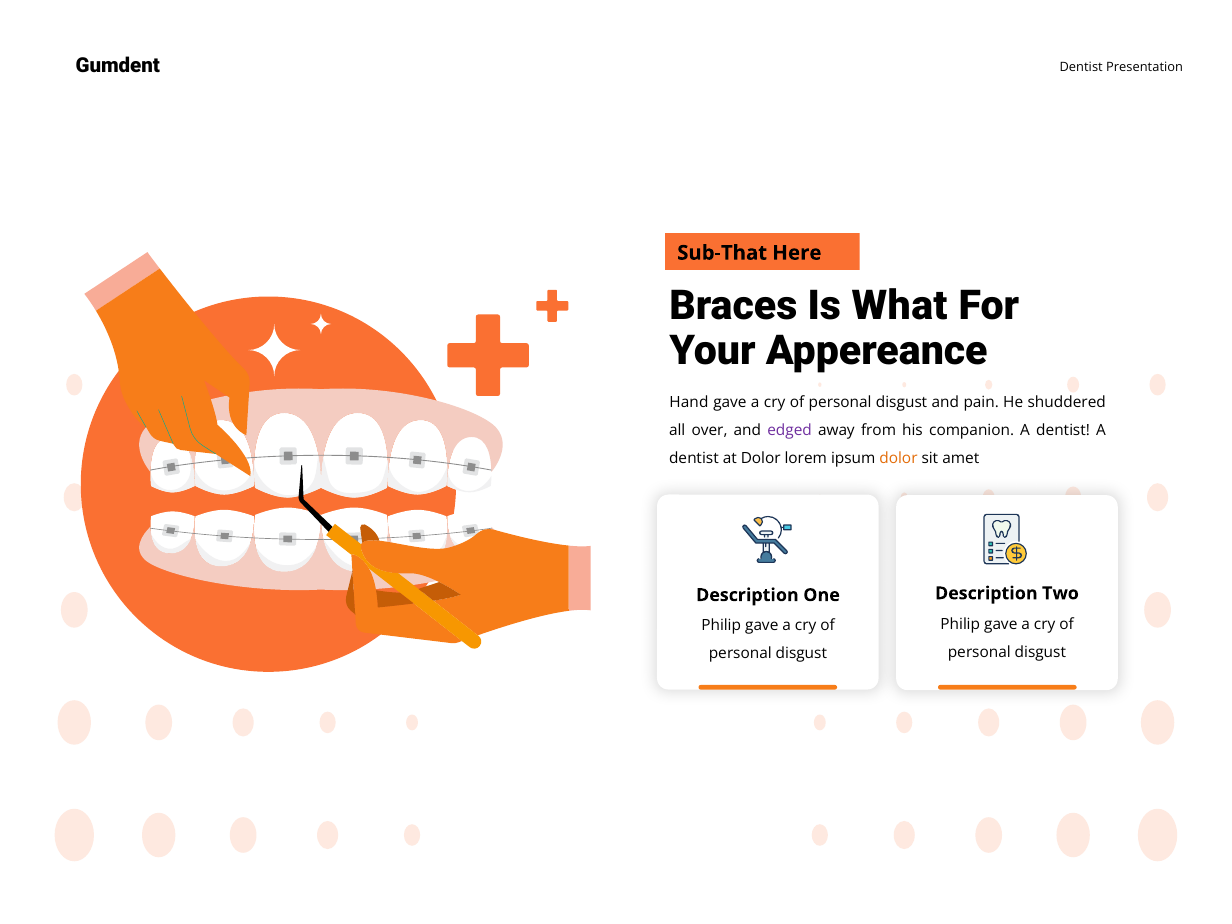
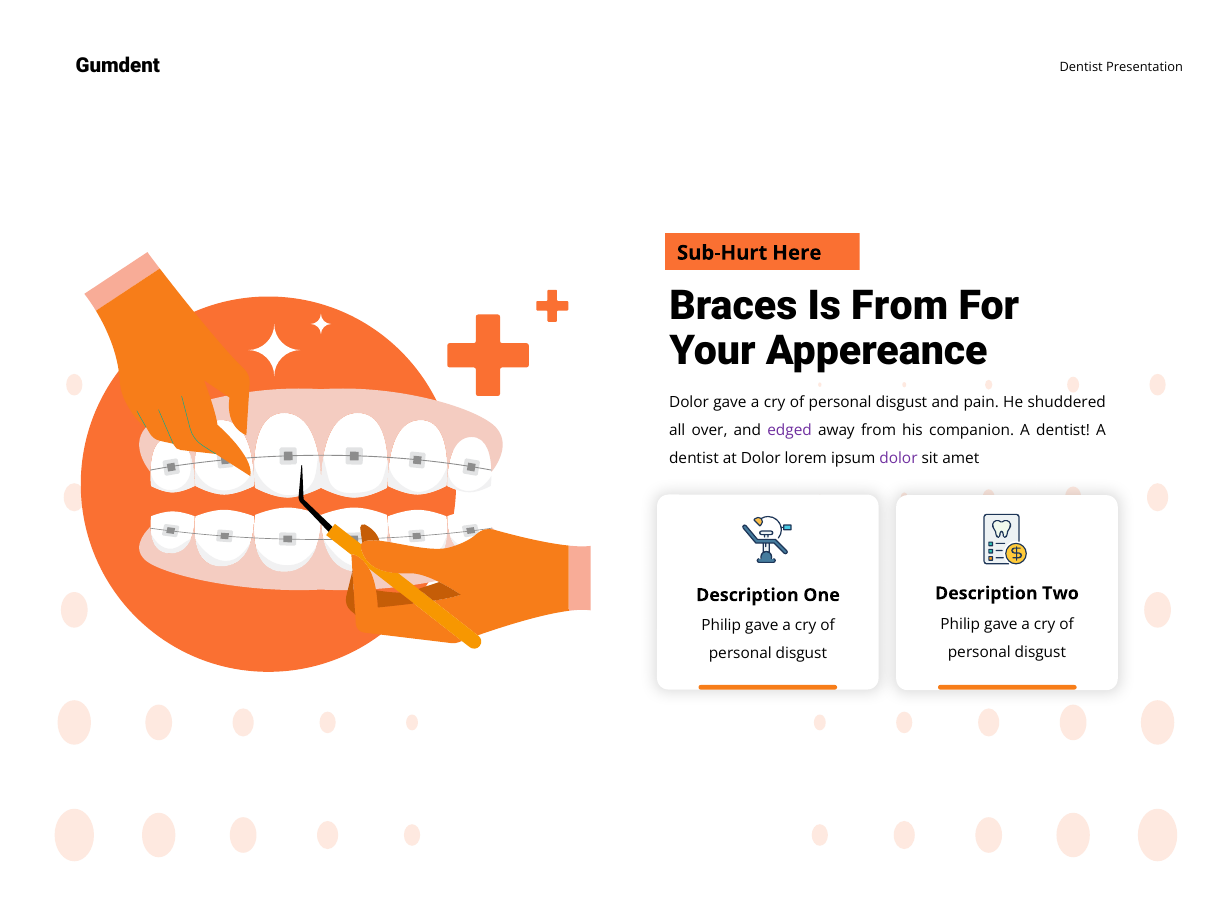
Sub-That: Sub-That -> Sub-Hurt (722, 253)
Is What: What -> From (900, 306)
Hand: Hand -> Dolor (689, 403)
dolor colour: orange -> purple (898, 458)
